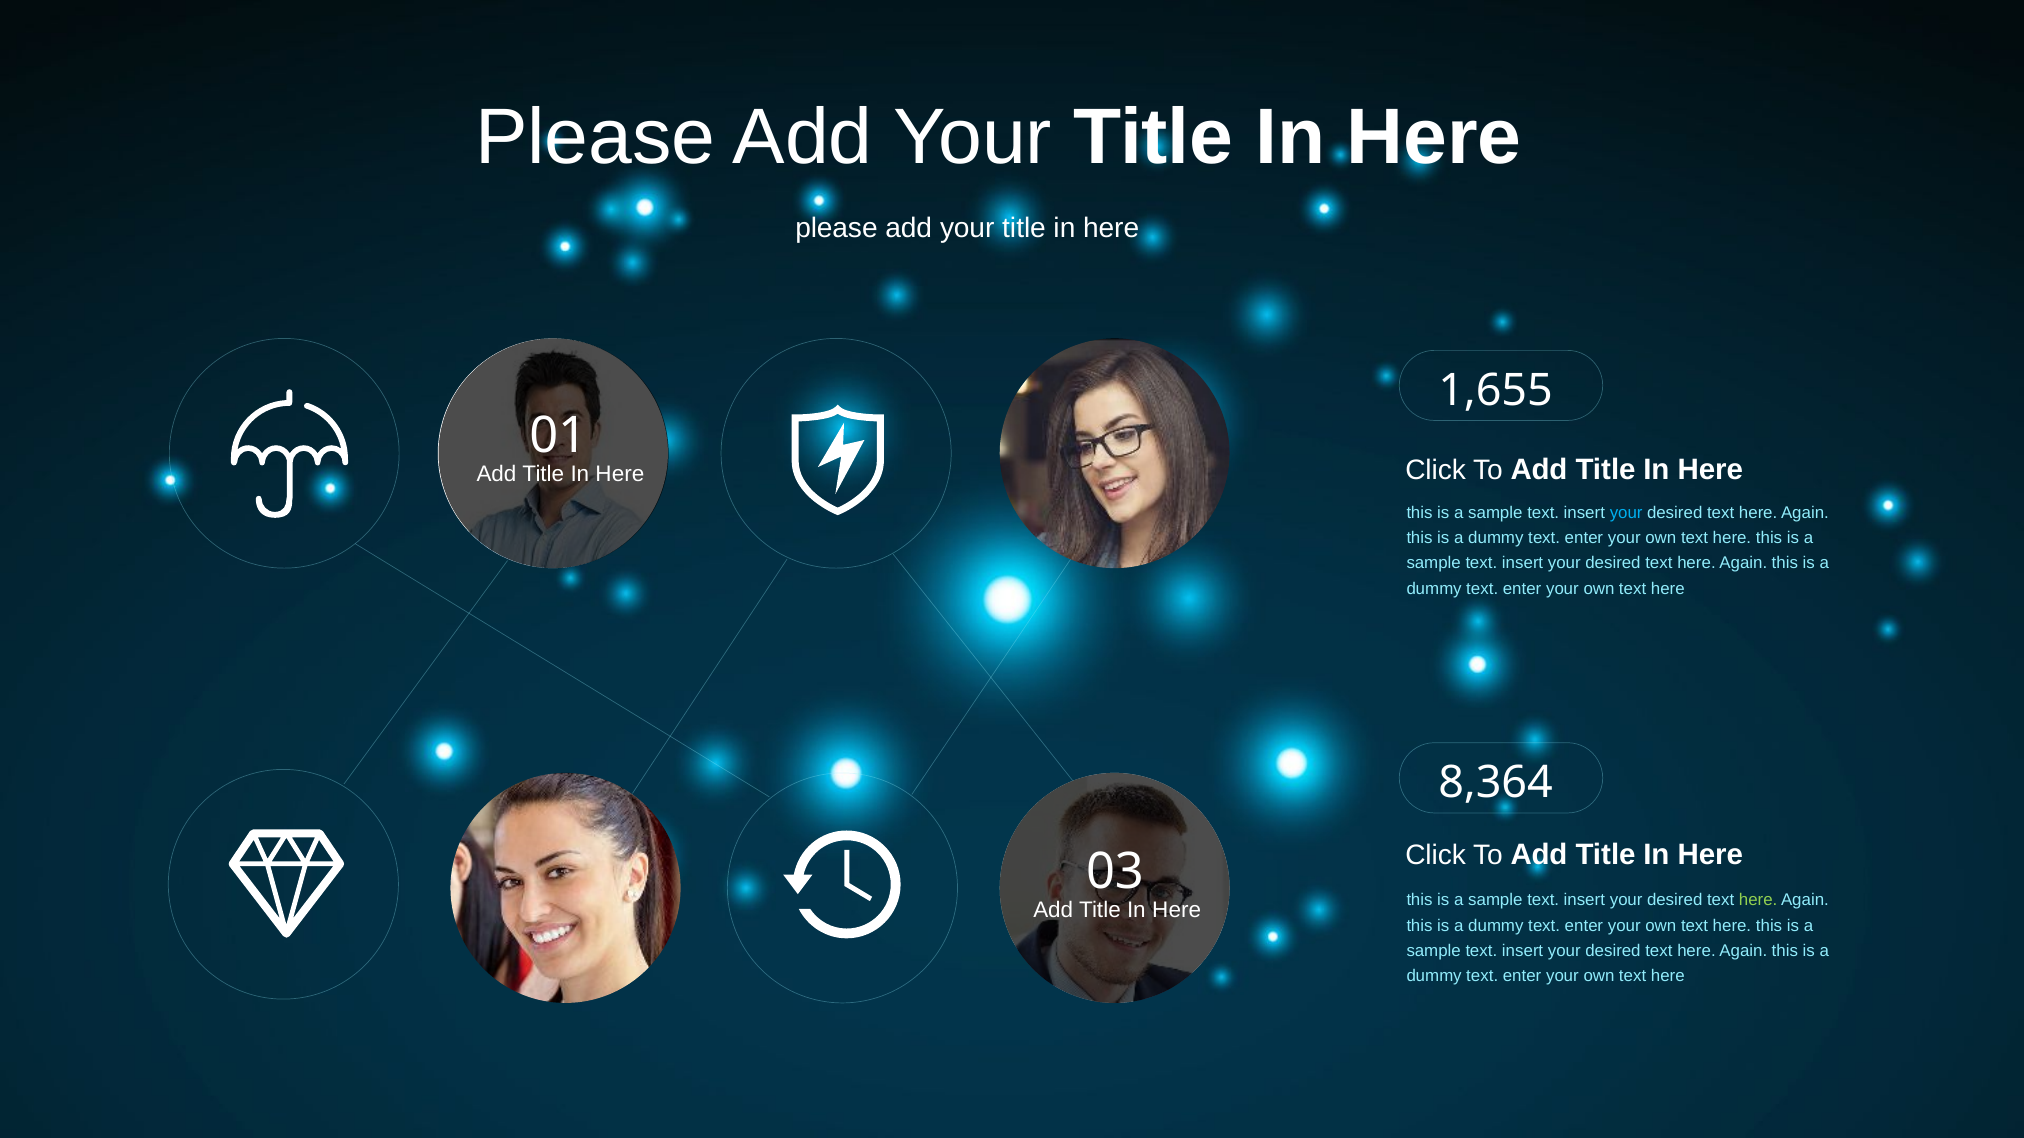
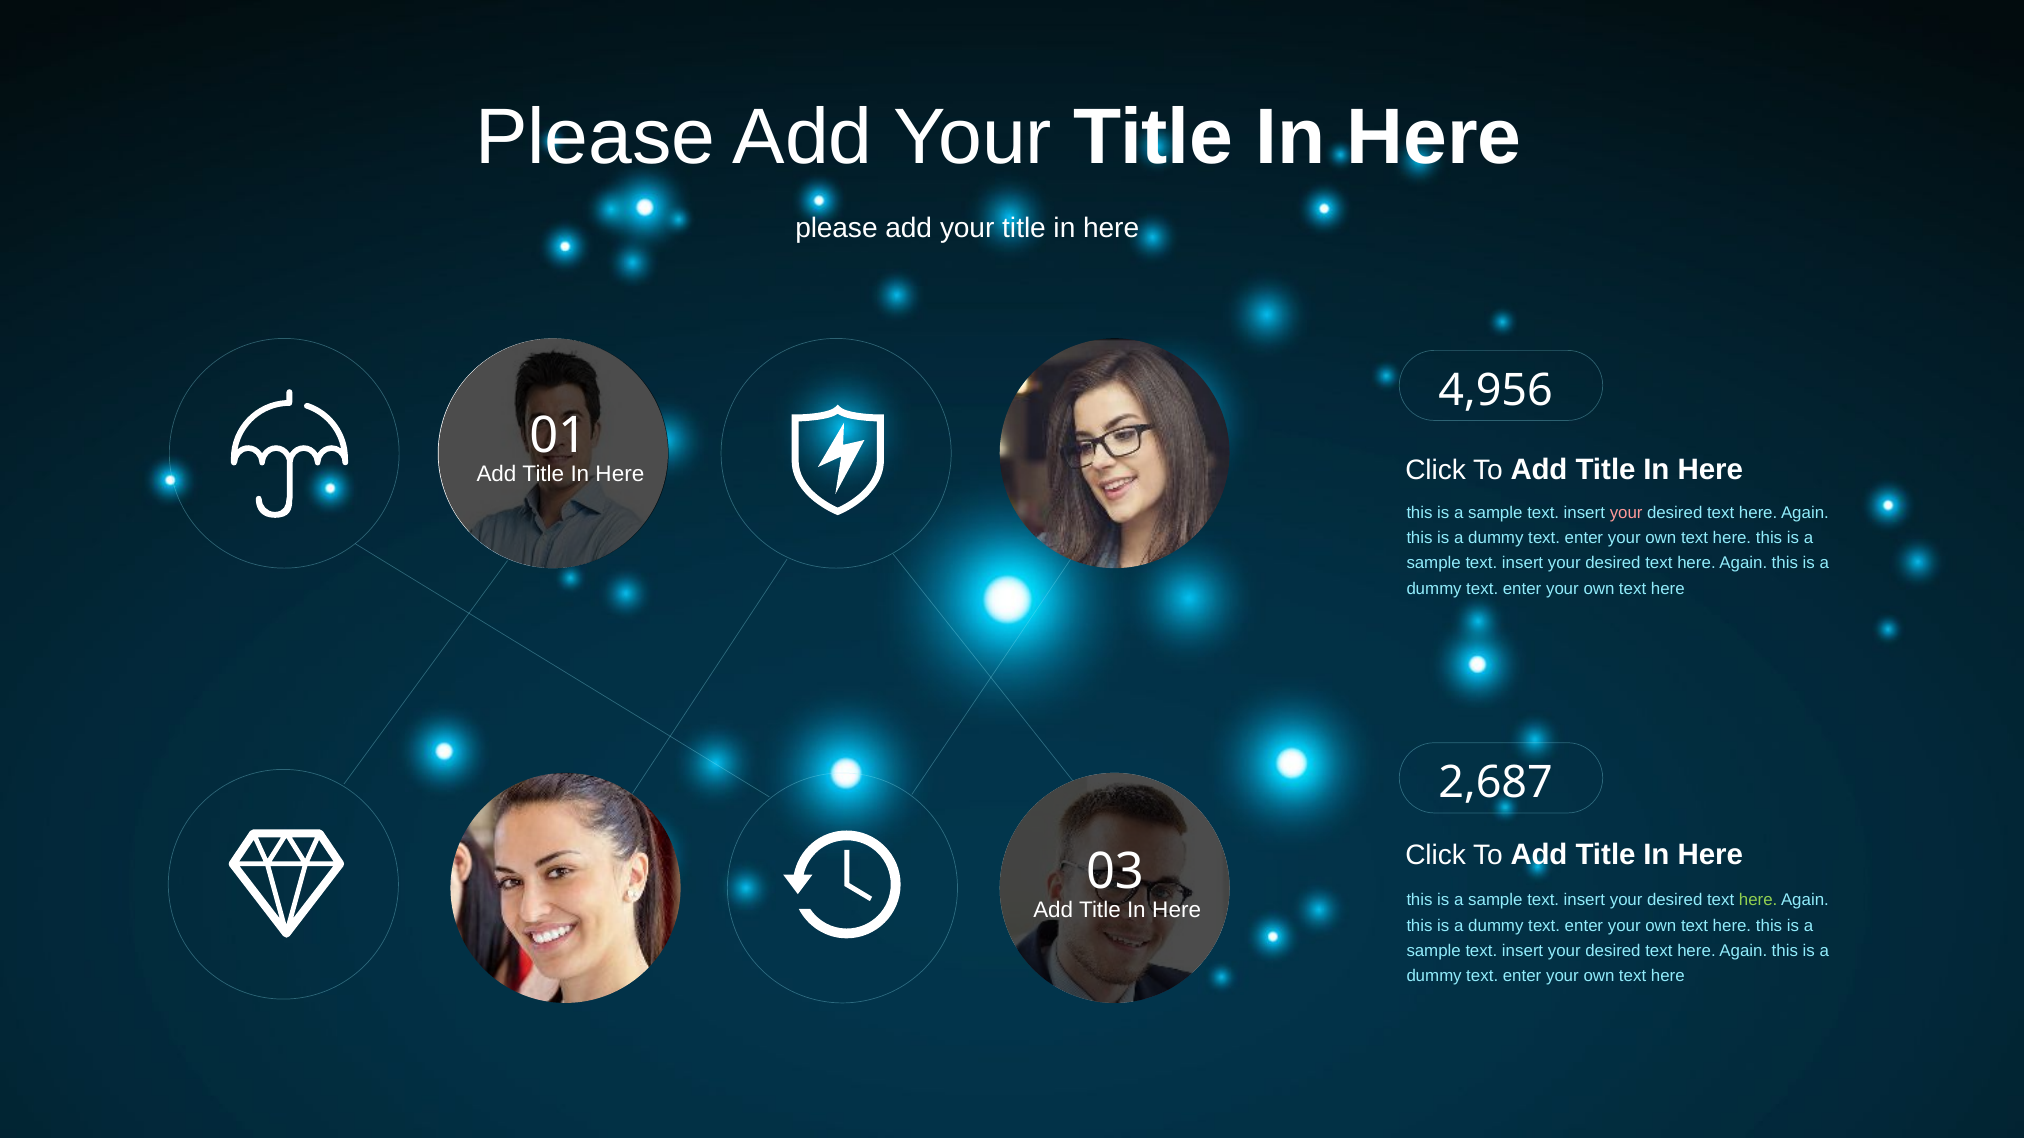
1,655: 1,655 -> 4,956 (1496, 391)
your colour: light blue -> pink (1626, 513)
8,364: 8,364 -> 2,687 (1496, 783)
